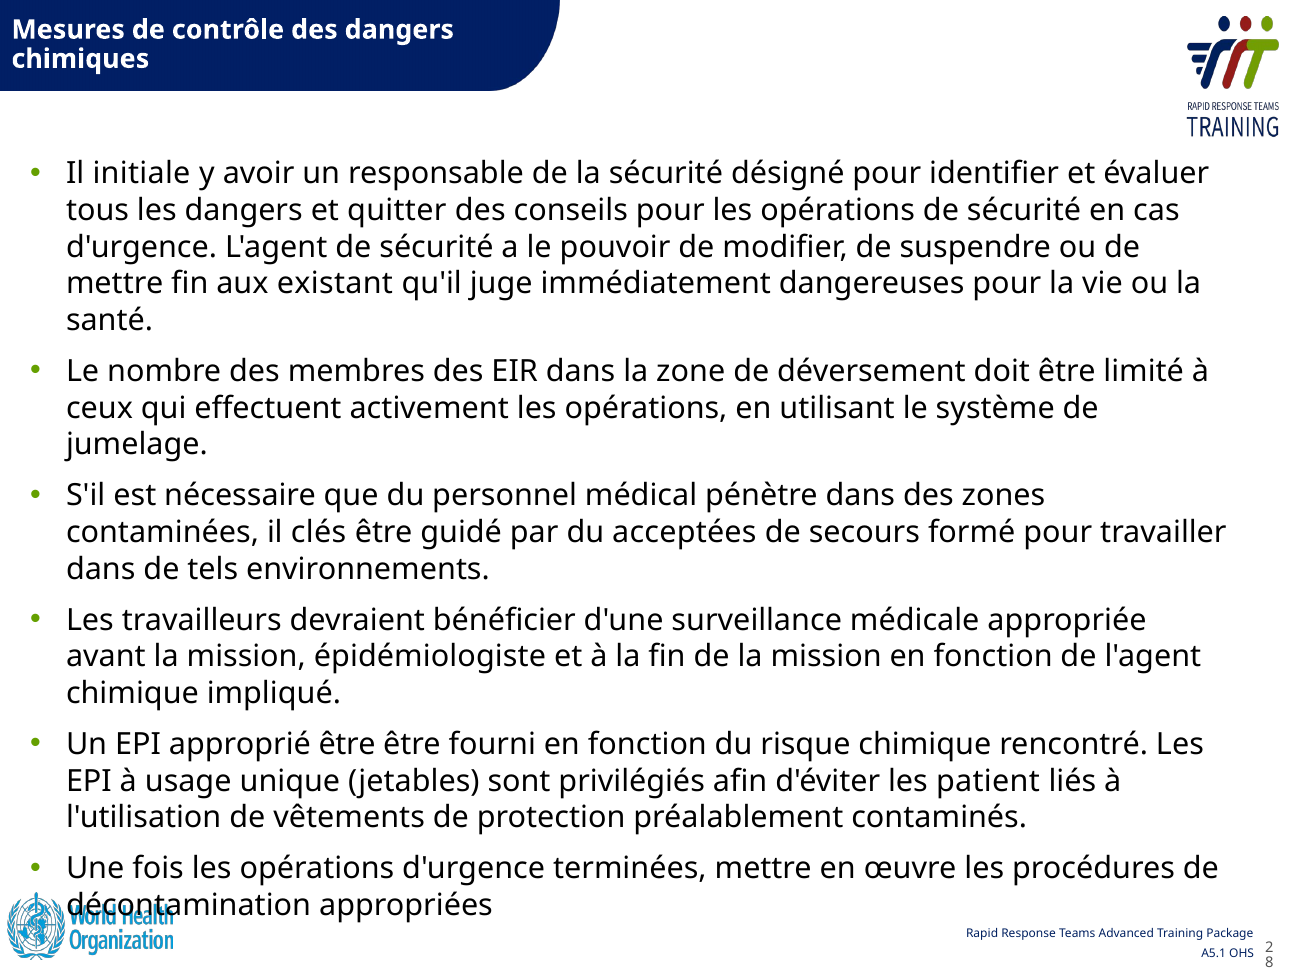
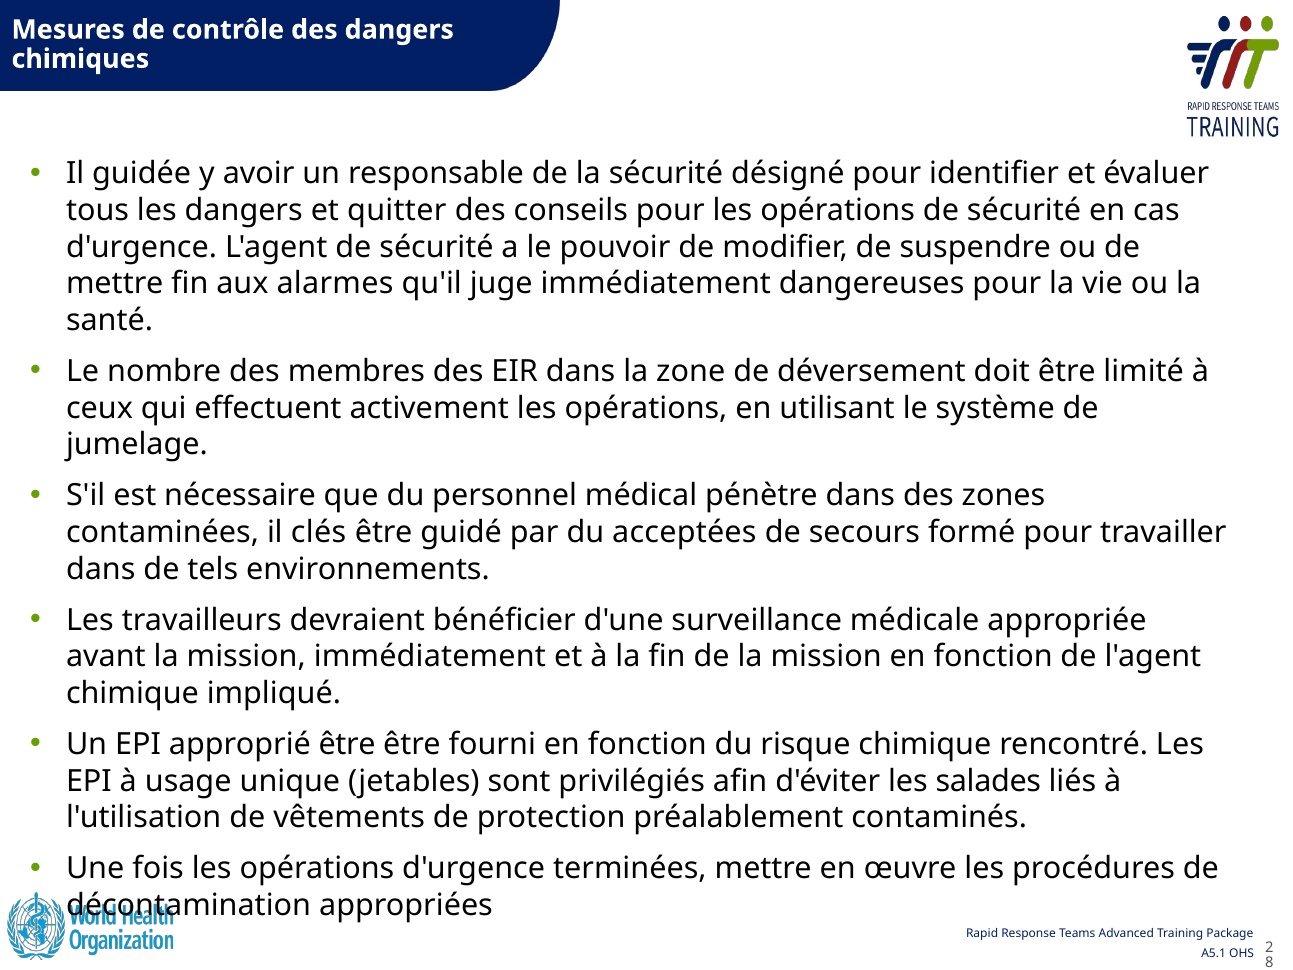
initiale: initiale -> guidée (142, 174)
existant: existant -> alarmes (335, 284)
mission épidémiologiste: épidémiologiste -> immédiatement (430, 657)
patient: patient -> salades (988, 781)
